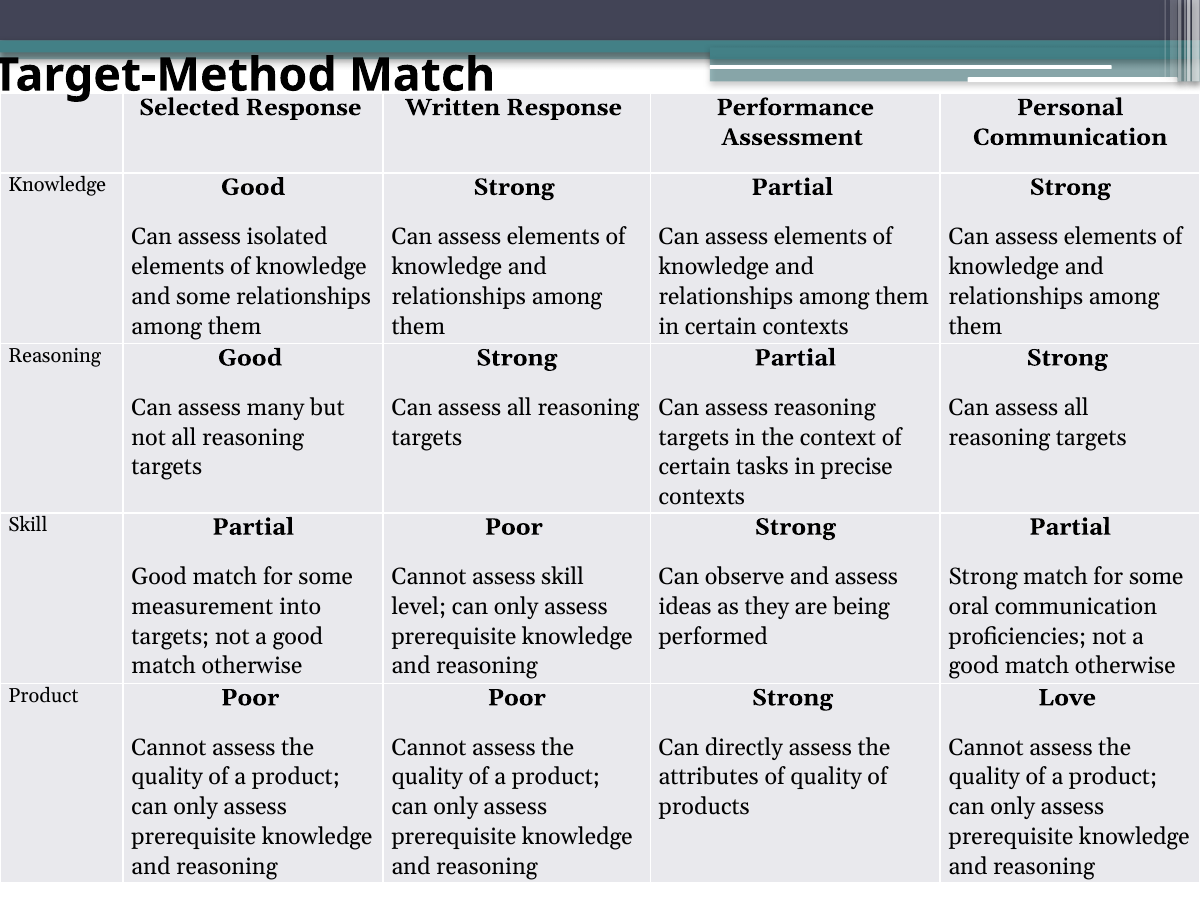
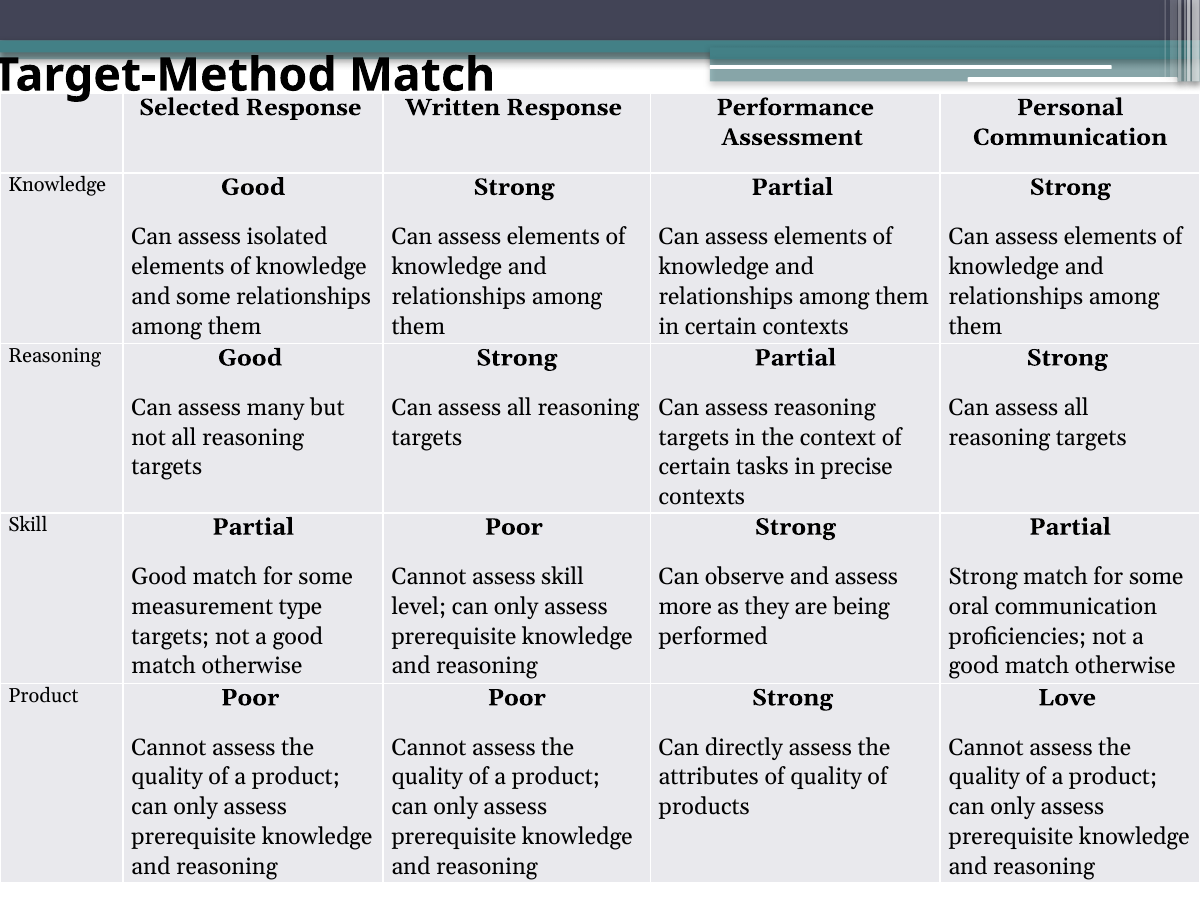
into: into -> type (300, 607)
ideas: ideas -> more (685, 607)
